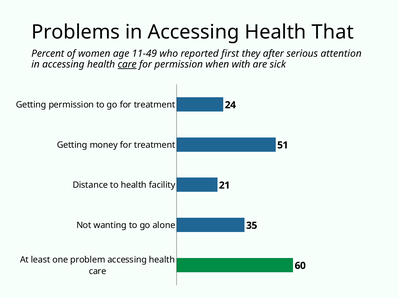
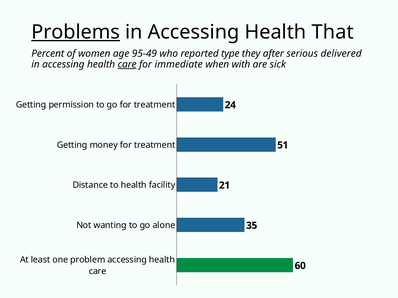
Problems underline: none -> present (76, 32)
11-49: 11-49 -> 95-49 (144, 54)
first: first -> type (230, 54)
attention: attention -> delivered (341, 54)
for permission: permission -> immediate (179, 64)
